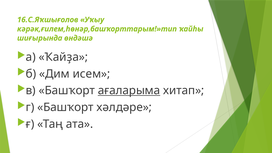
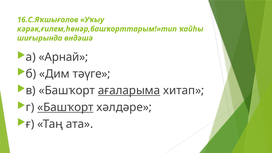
Ҡайҙа: Ҡайҙа -> Арнай (63, 57)
исем: исем -> тәүге (92, 74)
Башҡорт underline: none -> present (65, 107)
